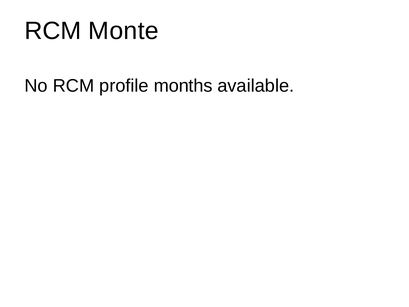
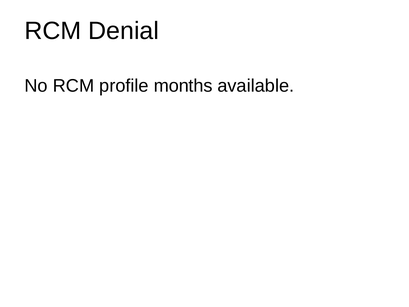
Monte: Monte -> Denial (124, 31)
